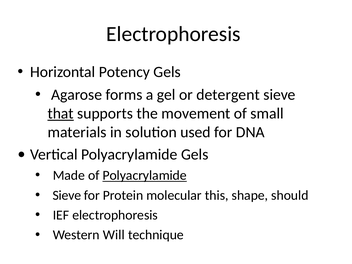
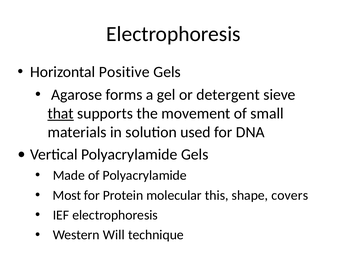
Potency: Potency -> Positive (124, 72)
Polyacrylamide underline: present -> none (145, 175)
Sieve: Sieve -> Most (67, 195)
should: should -> covers (290, 195)
